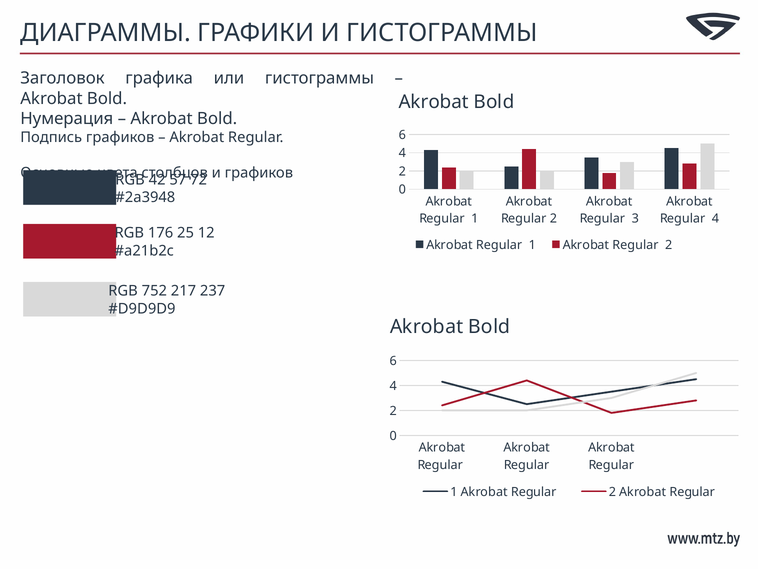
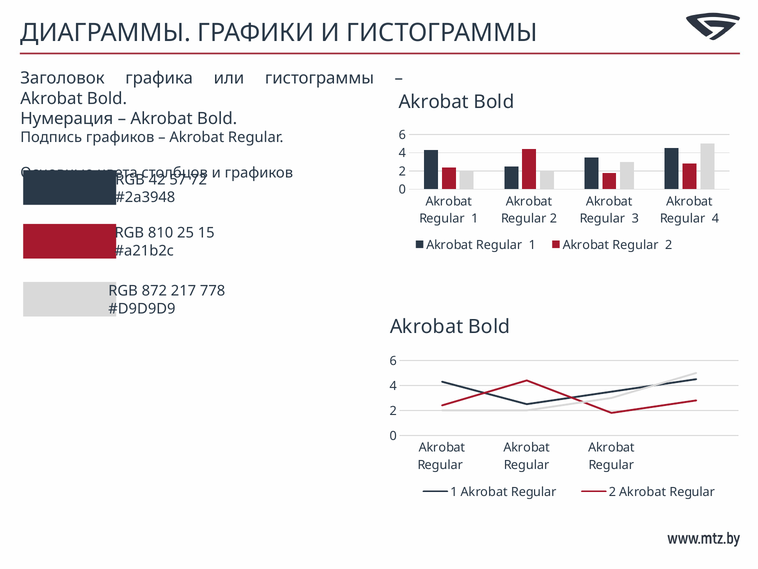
176: 176 -> 810 (161, 233)
12: 12 -> 15 (206, 233)
752: 752 -> 872 (154, 291)
237: 237 -> 778 (213, 291)
